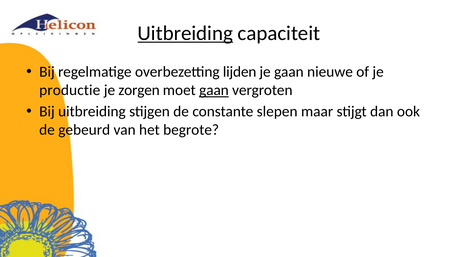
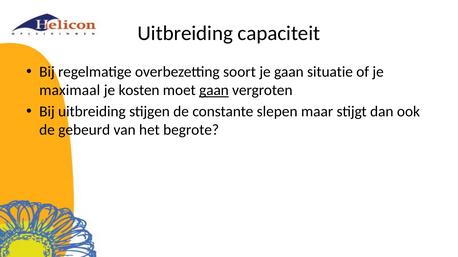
Uitbreiding underline: present -> none (185, 33)
lijden: lijden -> soort (240, 72)
nieuwe: nieuwe -> situatie (330, 72)
productie: productie -> maximaal (70, 90)
zorgen: zorgen -> kosten (139, 90)
